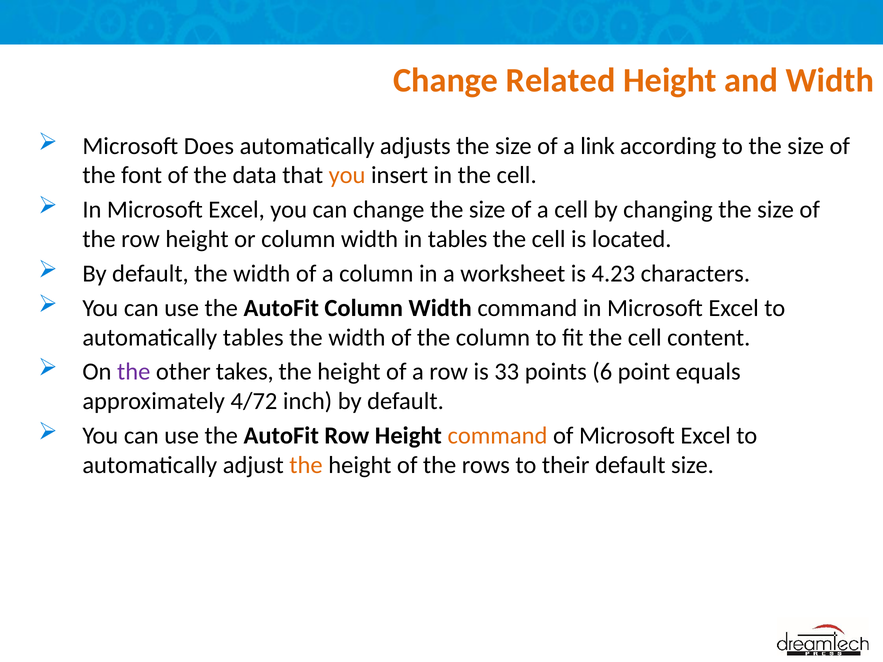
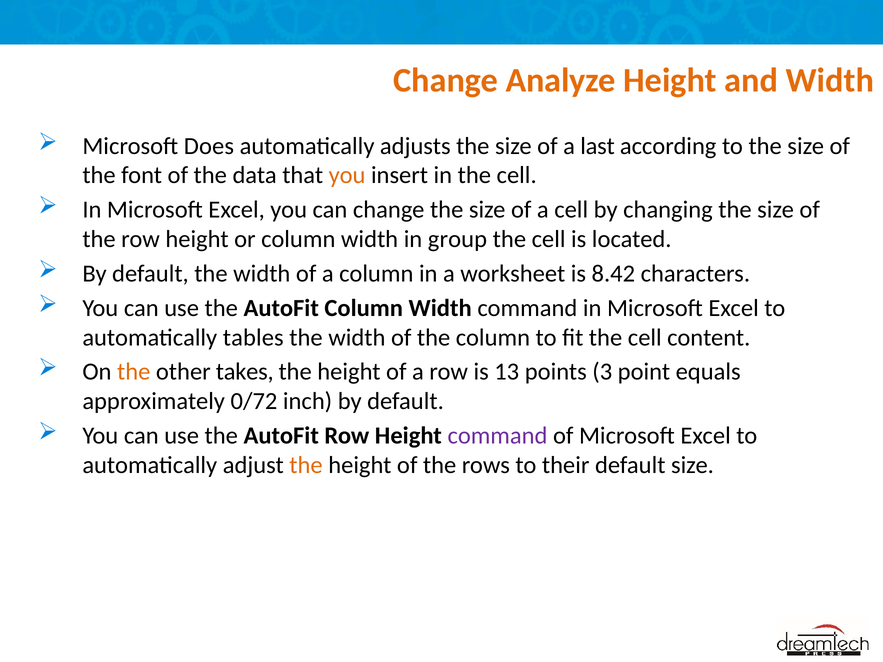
Related: Related -> Analyze (561, 81)
link: link -> last (598, 146)
in tables: tables -> group (457, 239)
4.23: 4.23 -> 8.42 (613, 274)
the colour: purple -> orange (134, 372)
33: 33 -> 13 (507, 372)
6: 6 -> 3 (602, 372)
4/72: 4/72 -> 0/72 (254, 401)
command colour: orange -> purple (497, 436)
